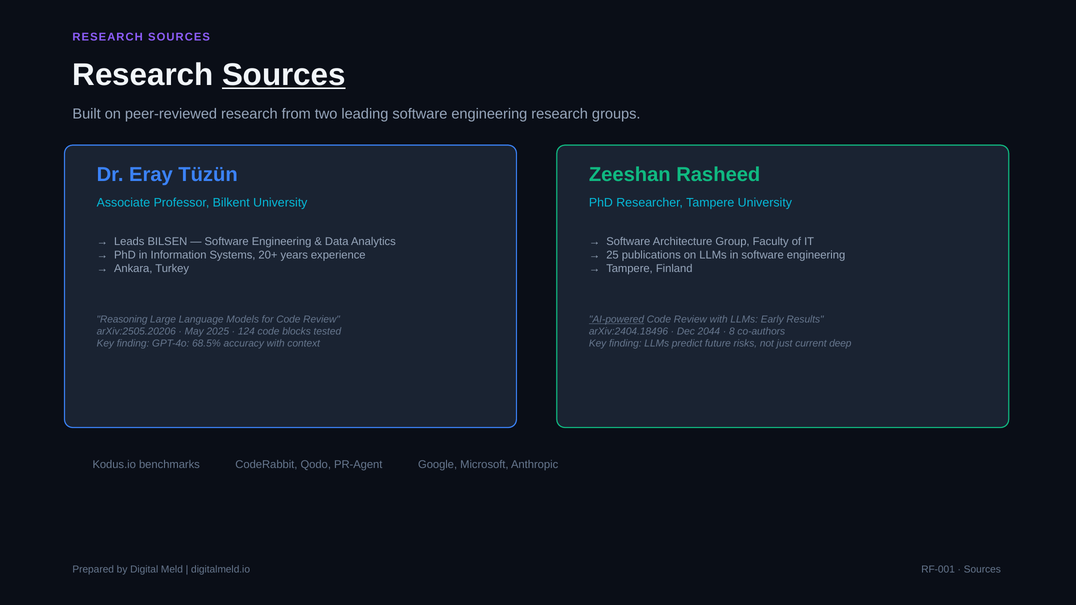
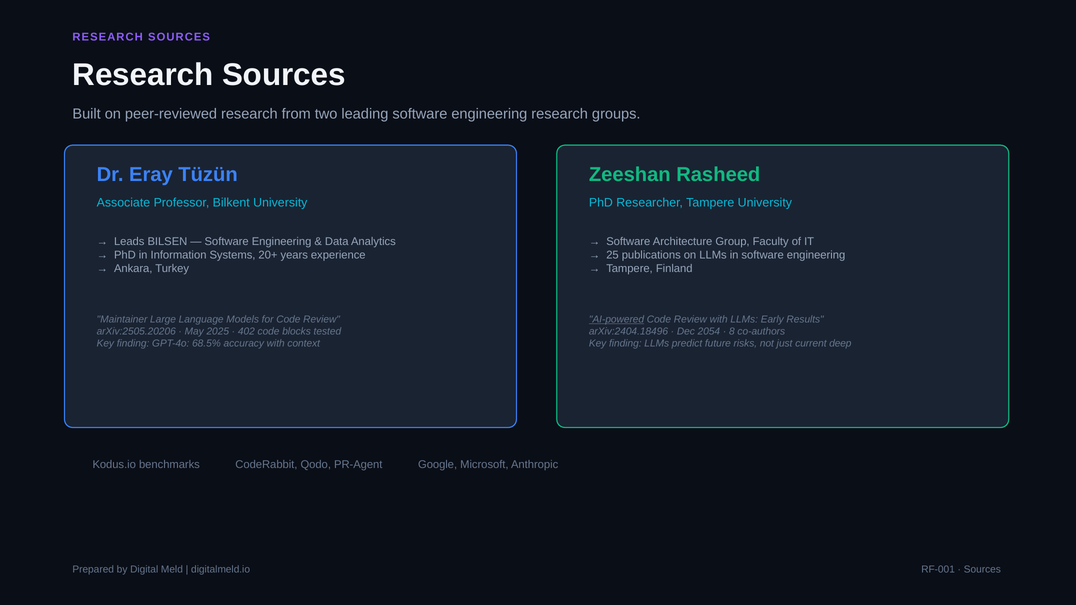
Sources underline: present -> none (284, 75)
Reasoning: Reasoning -> Maintainer (122, 319)
124: 124 -> 402 (246, 332)
2044: 2044 -> 2054 (709, 332)
